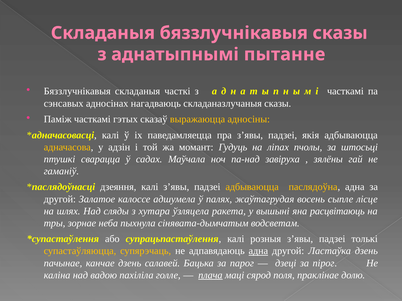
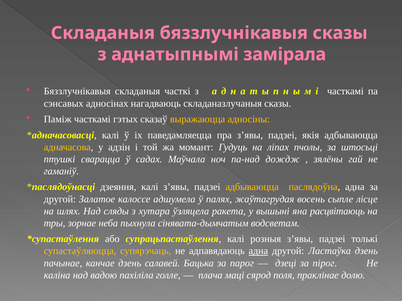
пытанне: пытанне -> замірала (285, 54)
завіруха: завіруха -> дождж (283, 159)
плача underline: present -> none (210, 276)
